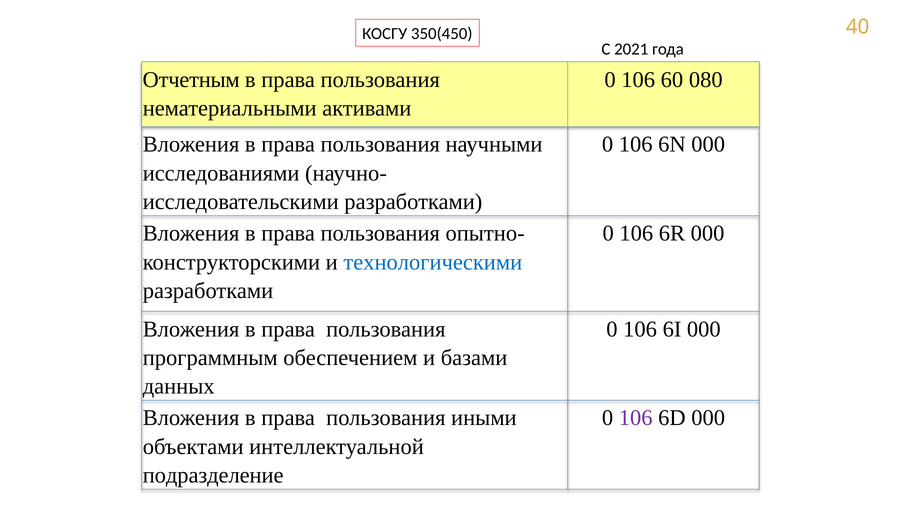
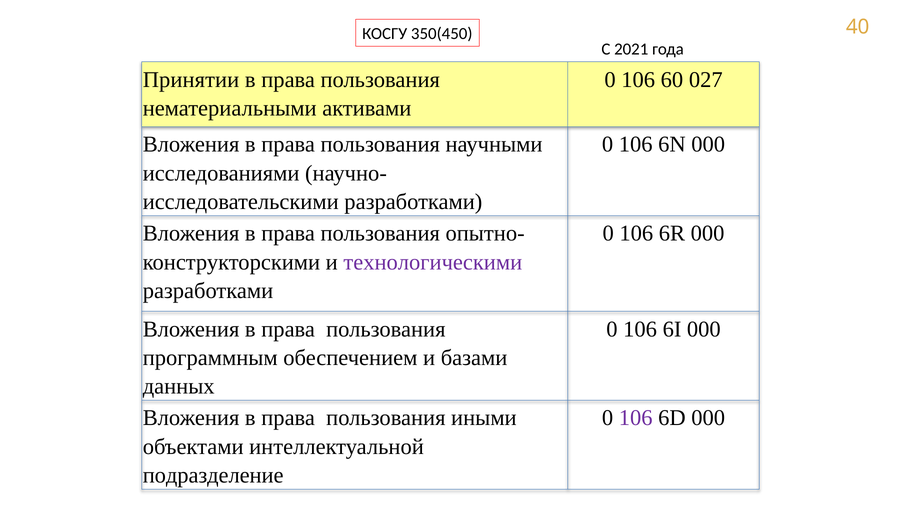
Отчетным: Отчетным -> Принятии (191, 80)
080: 080 -> 027 (706, 80)
технологическими colour: blue -> purple (433, 262)
